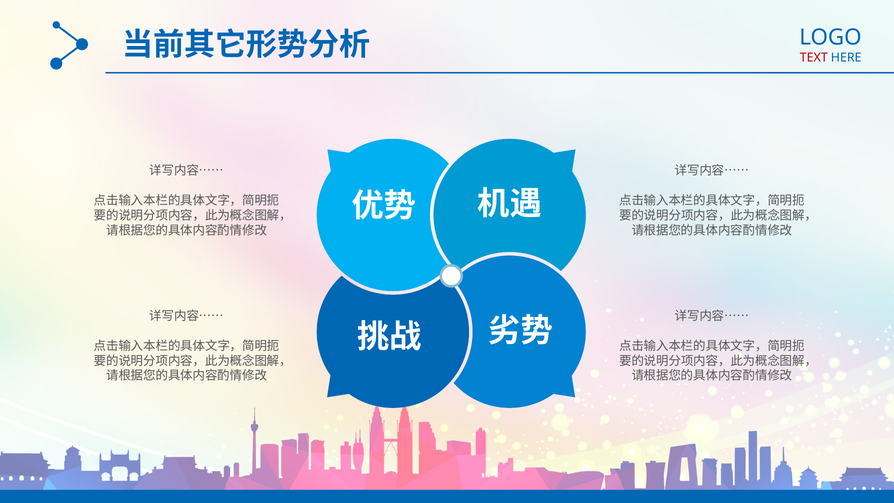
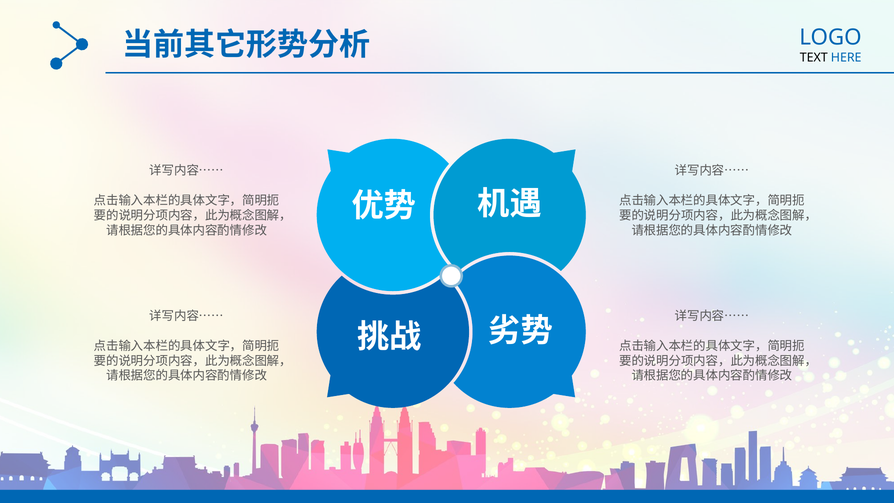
TEXT colour: red -> black (814, 58)
